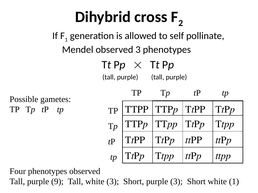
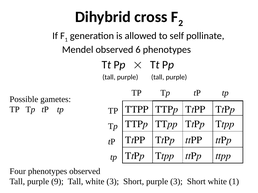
observed 3: 3 -> 6 (138, 50)
